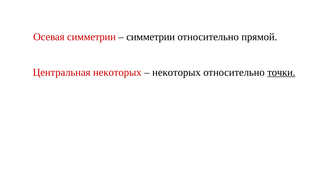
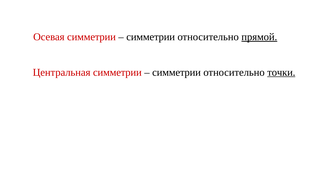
прямой underline: none -> present (259, 37)
Центральная некоторых: некоторых -> симметрии (117, 72)
некоторых: некоторых -> симметрии (177, 72)
